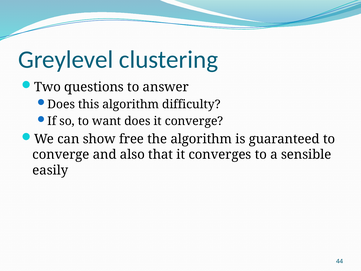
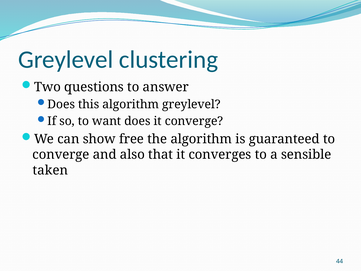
algorithm difficulty: difficulty -> greylevel (191, 104)
easily: easily -> taken (50, 170)
